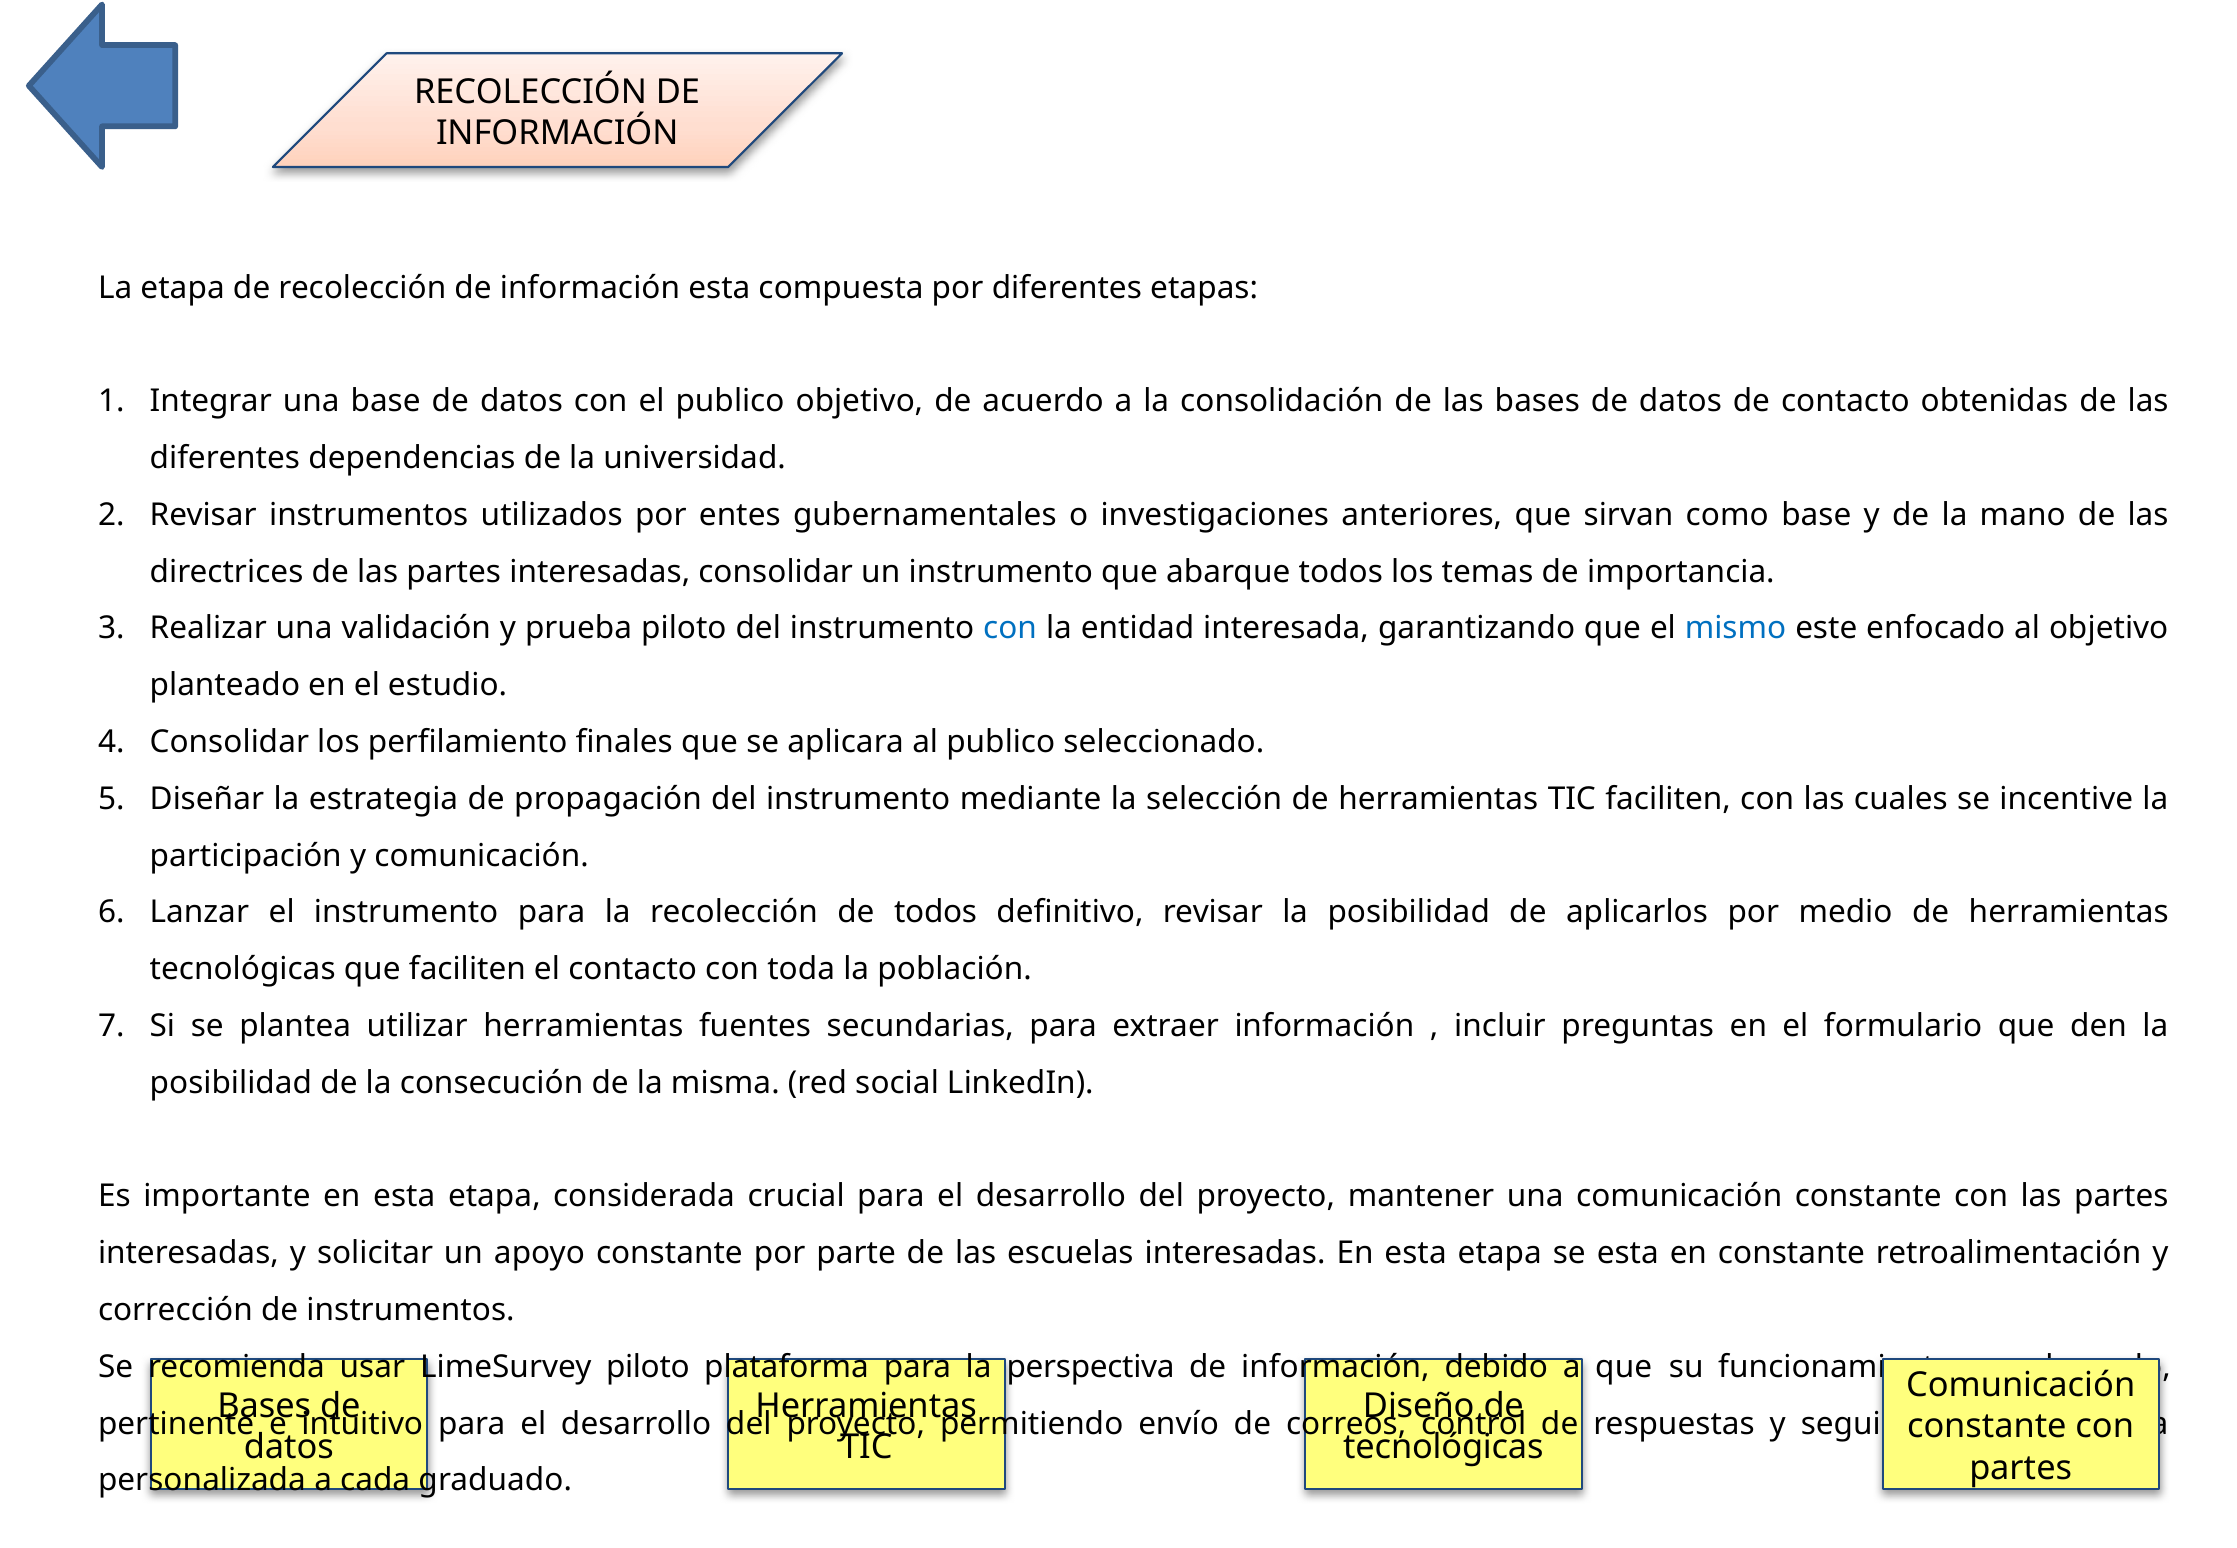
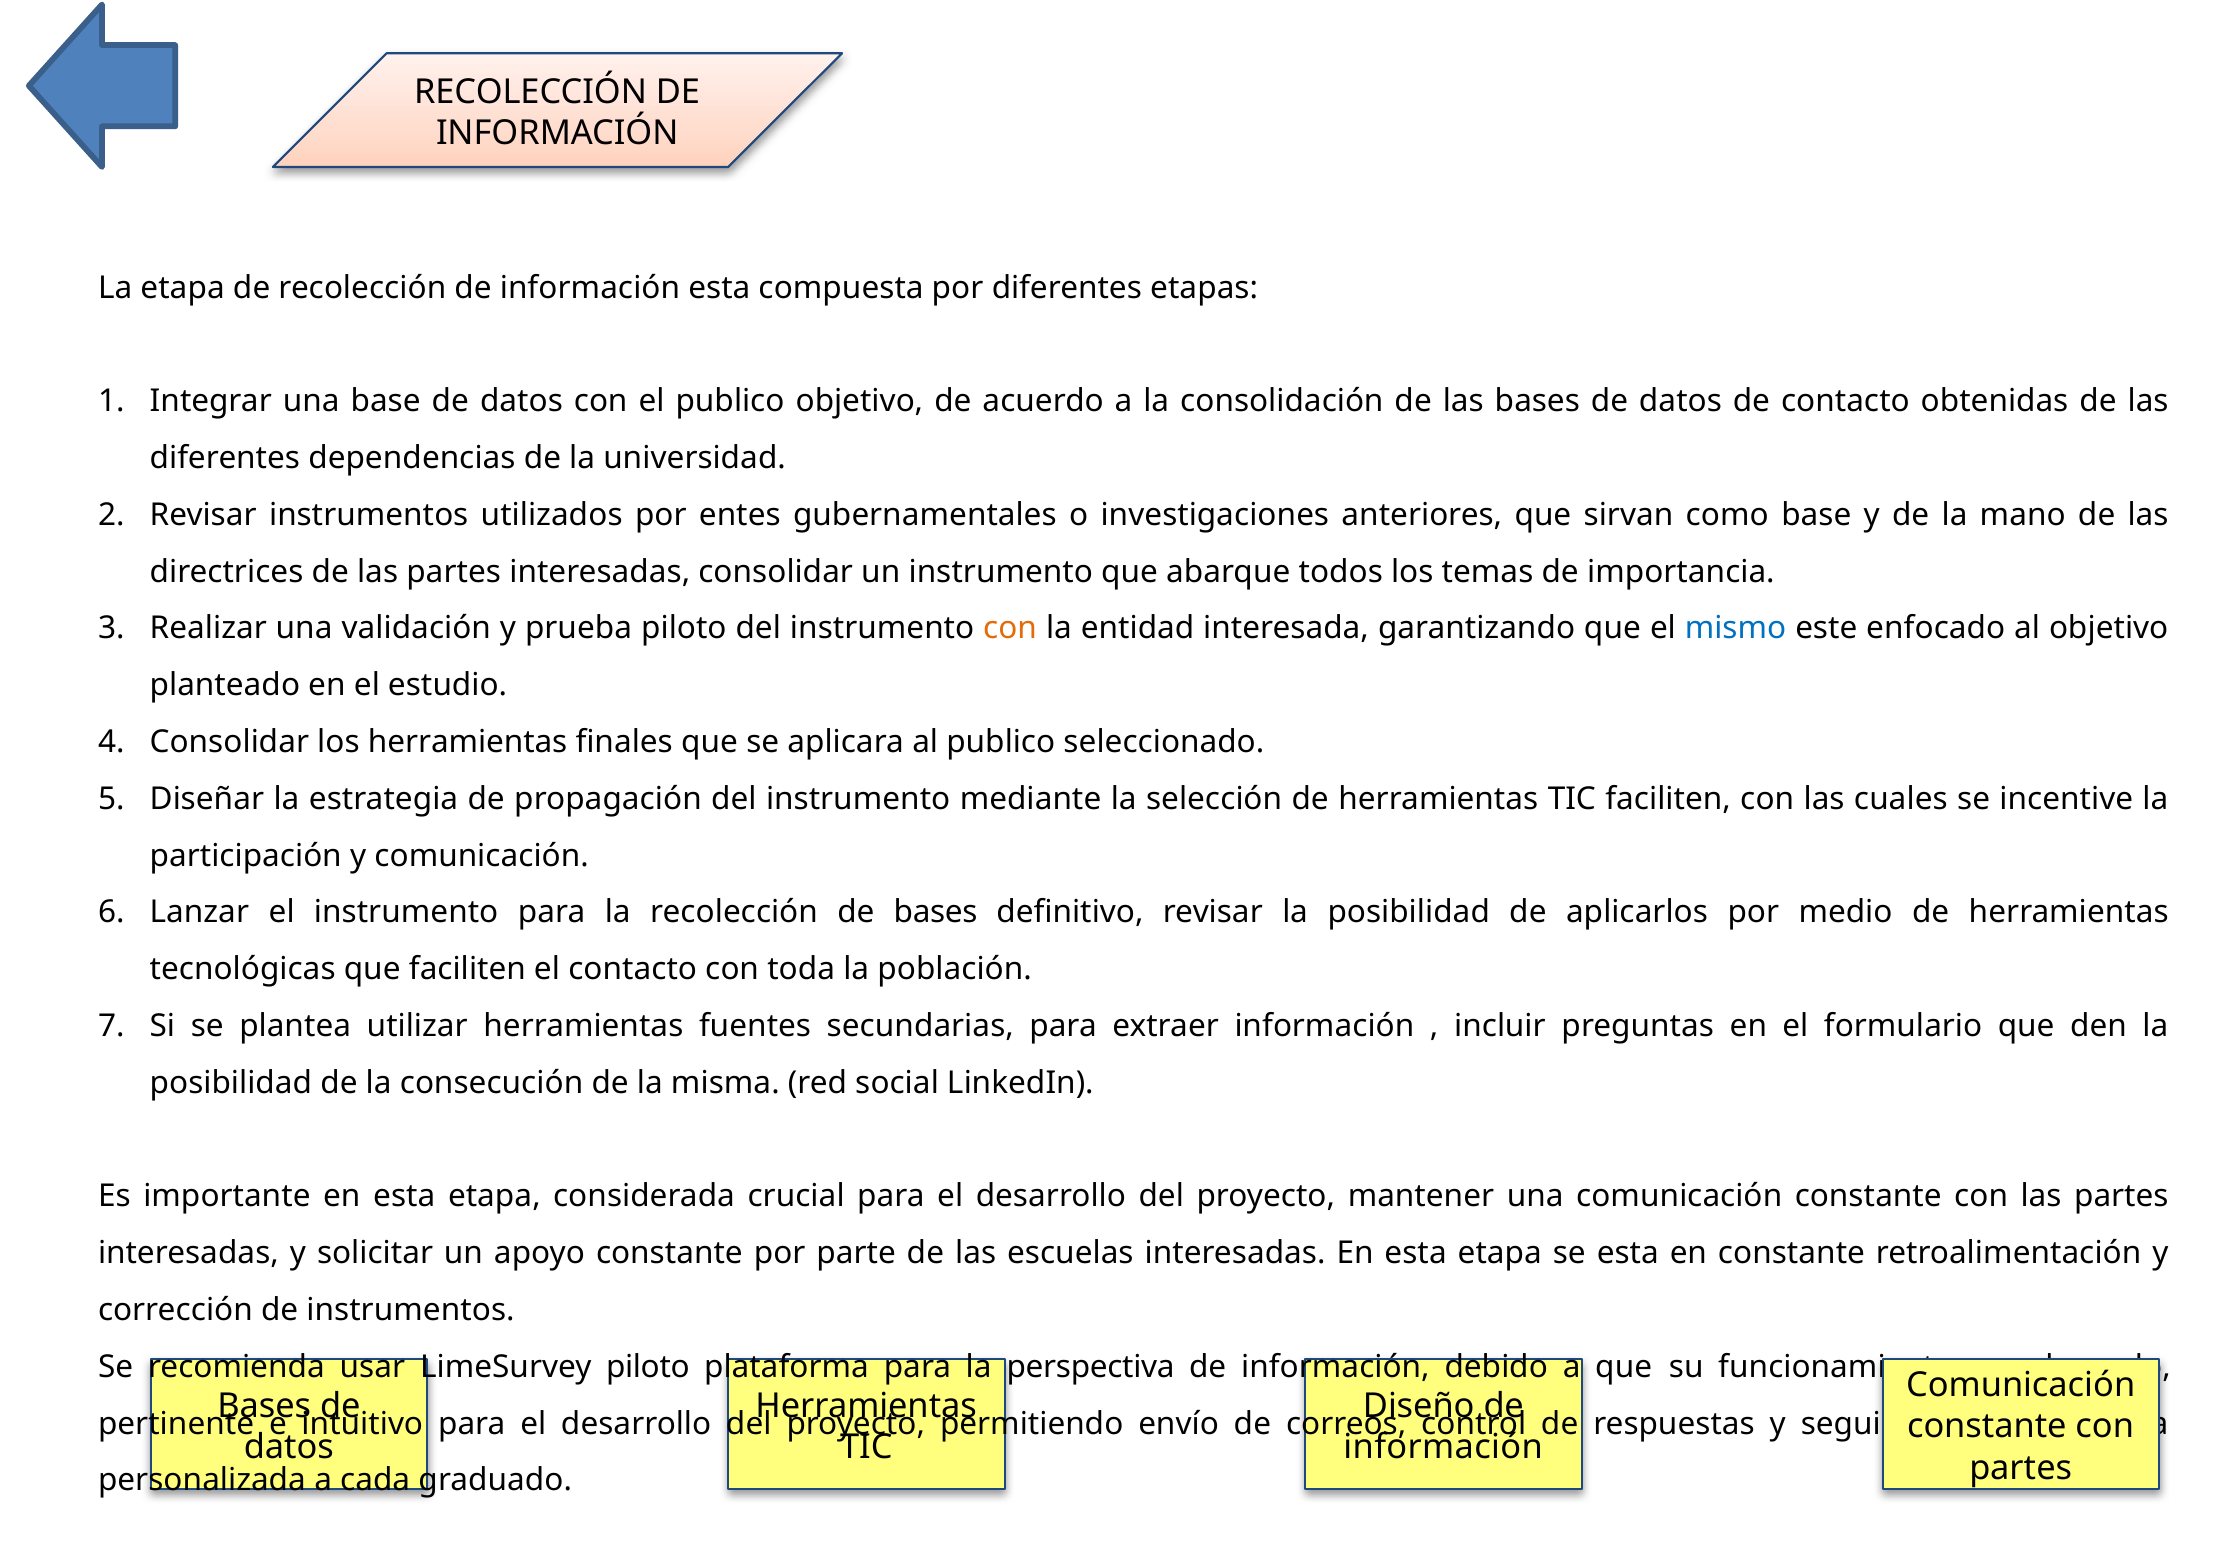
con colour: blue -> orange (1010, 629)
los perfilamiento: perfilamiento -> herramientas (468, 742)
de todos: todos -> bases (936, 913)
tecnológicas: tecnológicas -> información (1443, 1448)
